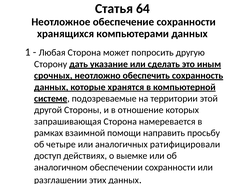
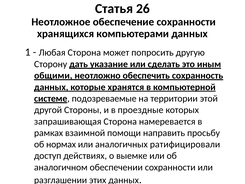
64: 64 -> 26 (143, 9)
срочных: срочных -> общими (53, 76)
отношение: отношение -> проездные (141, 110)
четыре: четыре -> нормах (61, 144)
